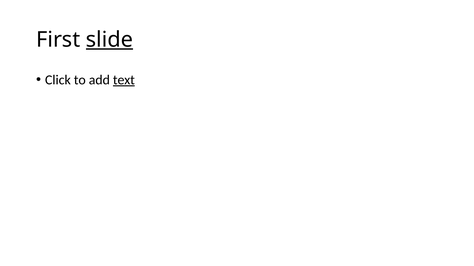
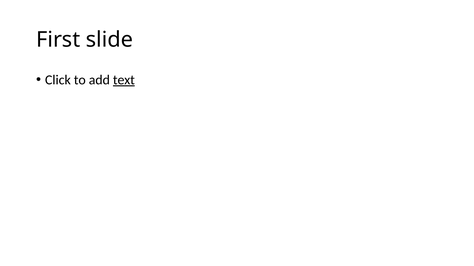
slide underline: present -> none (109, 40)
